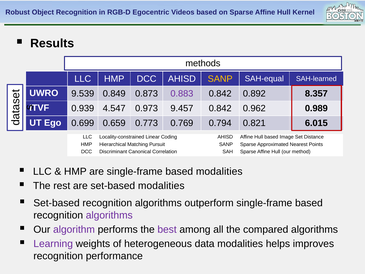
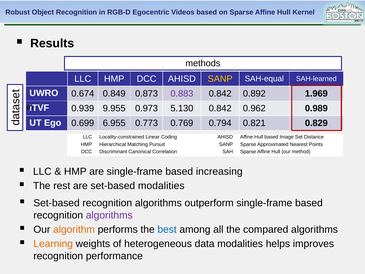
9.539: 9.539 -> 0.674 (83, 94)
8.357: 8.357 -> 1.969 (316, 94)
4.547: 4.547 -> 9.955 (114, 108)
9.457: 9.457 -> 5.130 (182, 108)
0.659: 0.659 -> 6.955 (114, 123)
6.015: 6.015 -> 0.829 (316, 123)
based modalities: modalities -> increasing (219, 171)
algorithm colour: purple -> orange (74, 229)
best colour: purple -> blue (167, 229)
Learning colour: purple -> orange (53, 244)
